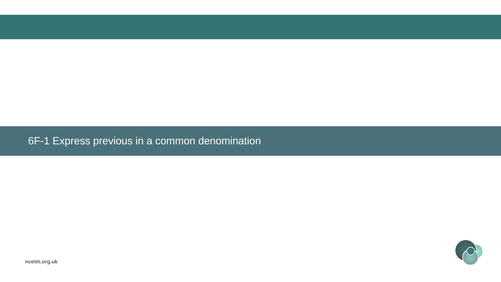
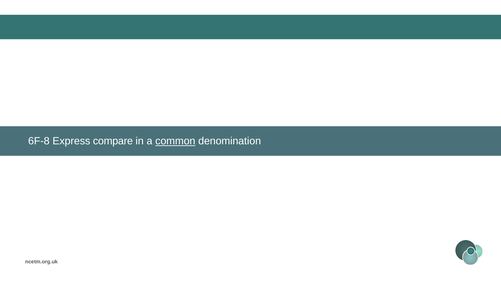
6F-1: 6F-1 -> 6F-8 (39, 141)
previous: previous -> compare (113, 141)
common underline: none -> present (175, 141)
